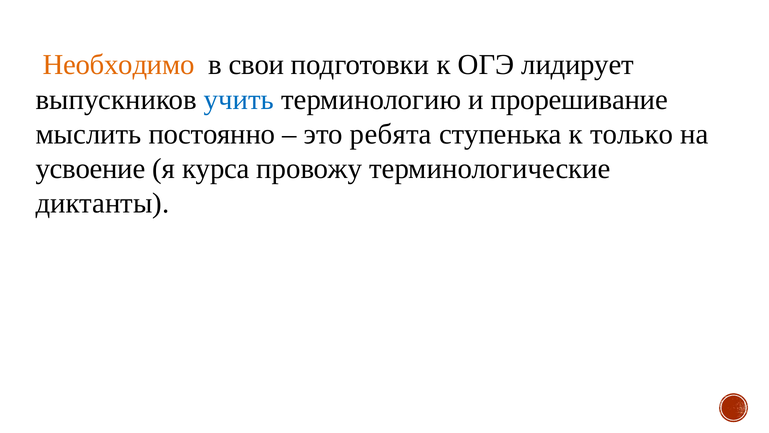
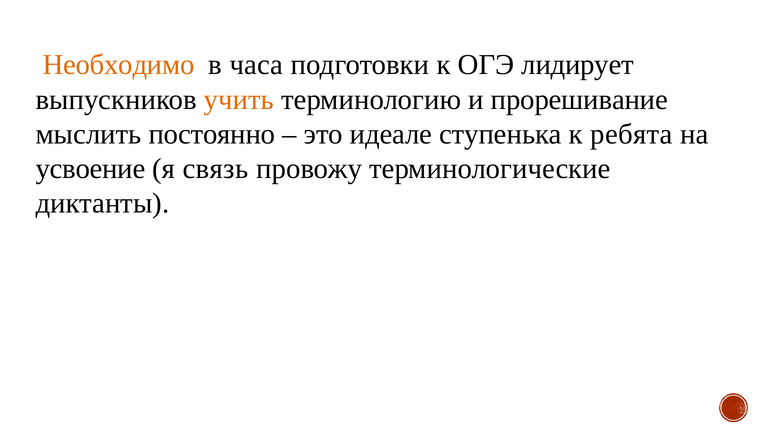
свои: свои -> часа (256, 65)
учить colour: blue -> orange (239, 99)
ребята: ребята -> идеале (391, 134)
только: только -> ребята (631, 134)
курса: курса -> связь (216, 169)
